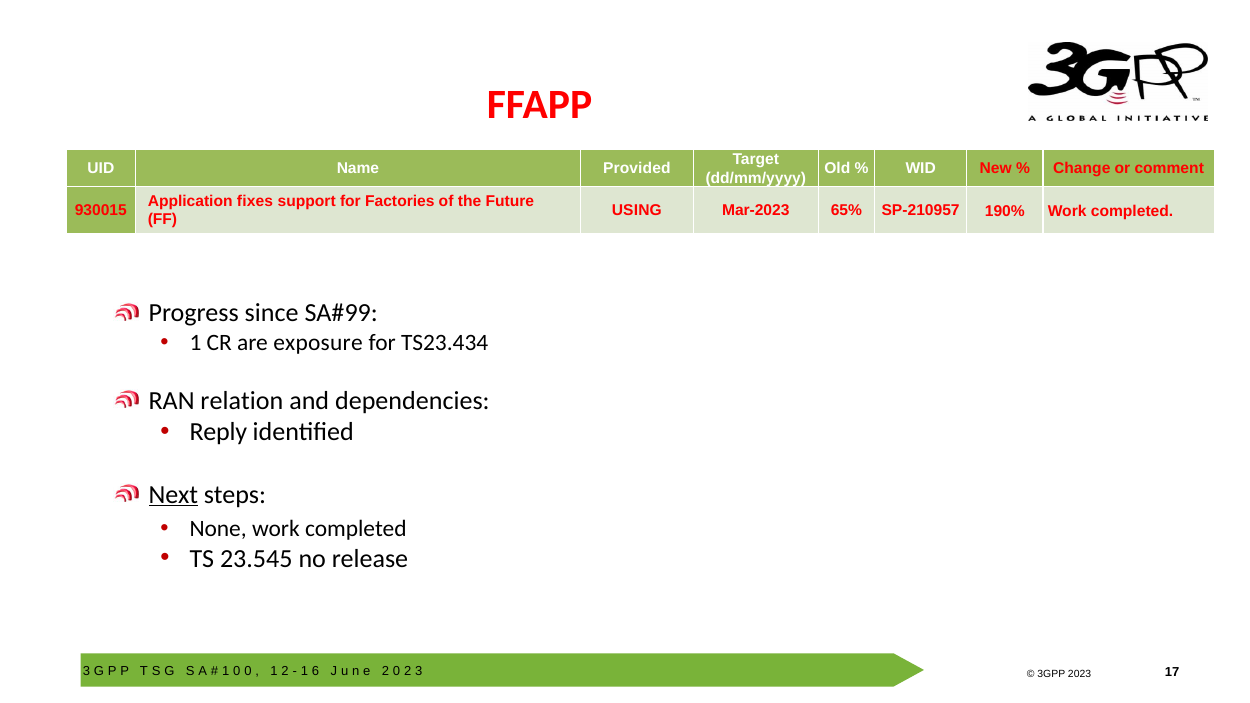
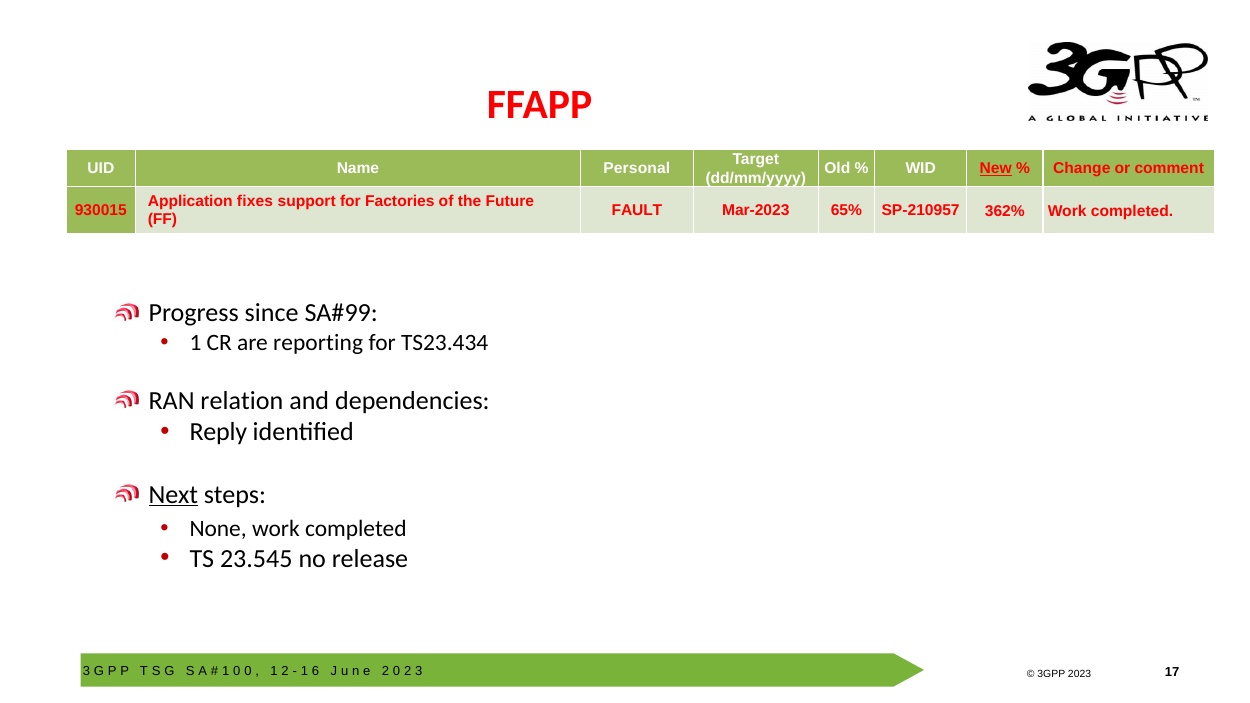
Provided: Provided -> Personal (637, 169)
New underline: none -> present (996, 169)
USING: USING -> FAULT (637, 211)
190%: 190% -> 362% (1005, 211)
exposure: exposure -> reporting (318, 343)
